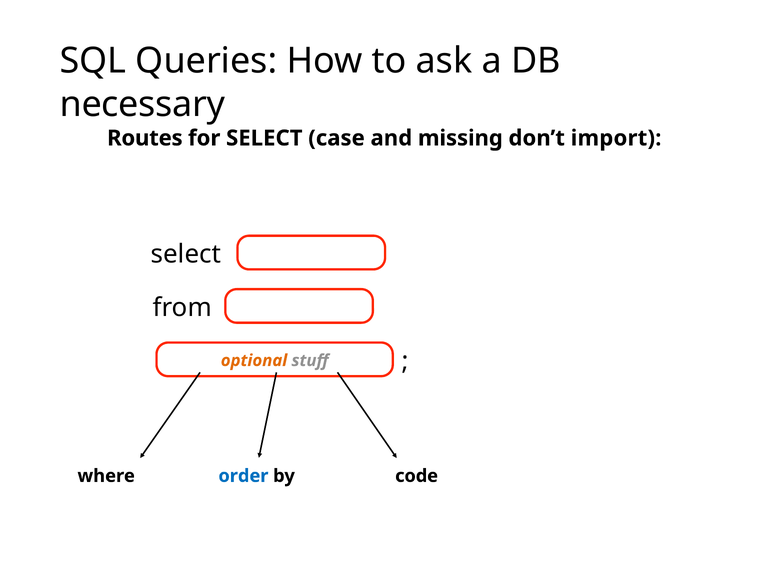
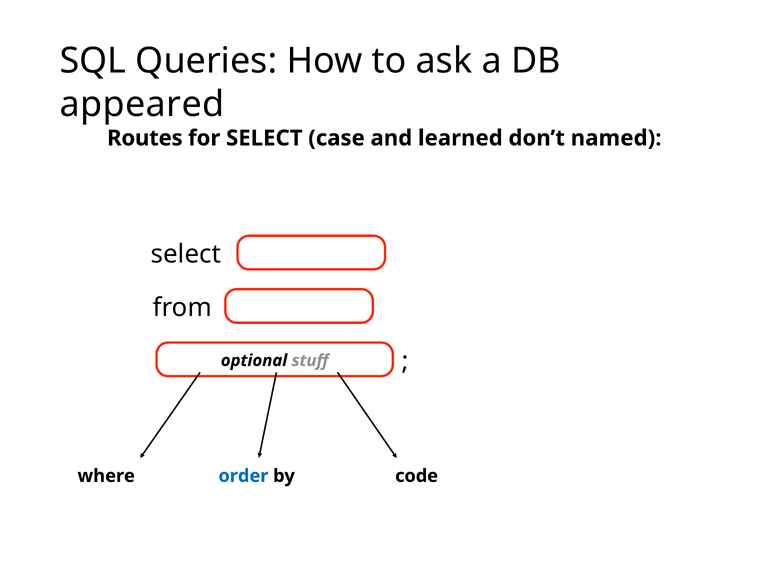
necessary: necessary -> appeared (142, 104)
missing: missing -> learned (460, 138)
import: import -> named (616, 138)
optional colour: orange -> black (254, 361)
